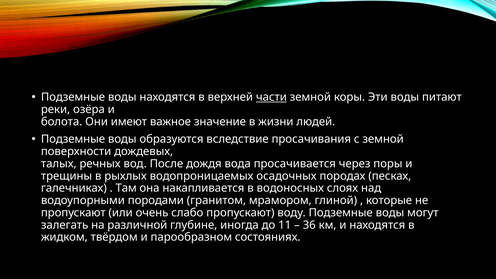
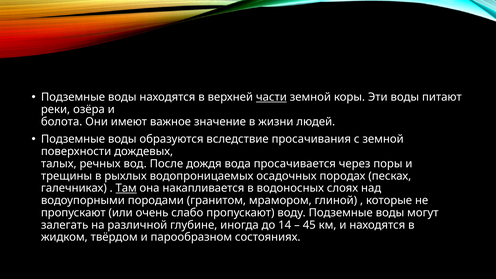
Там underline: none -> present (126, 188)
11: 11 -> 14 (285, 225)
36: 36 -> 45 (309, 225)
